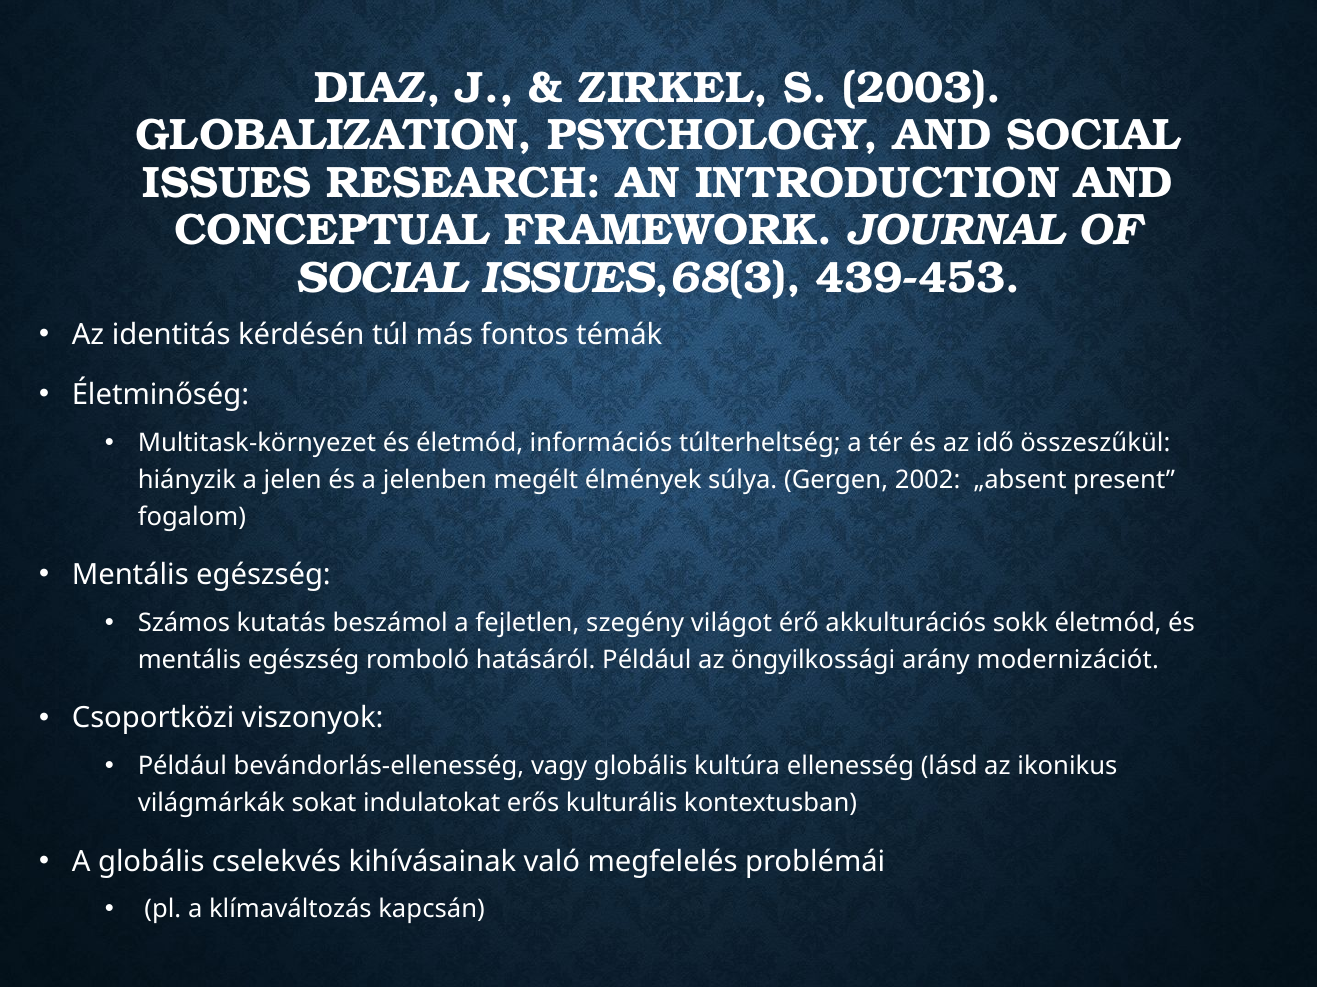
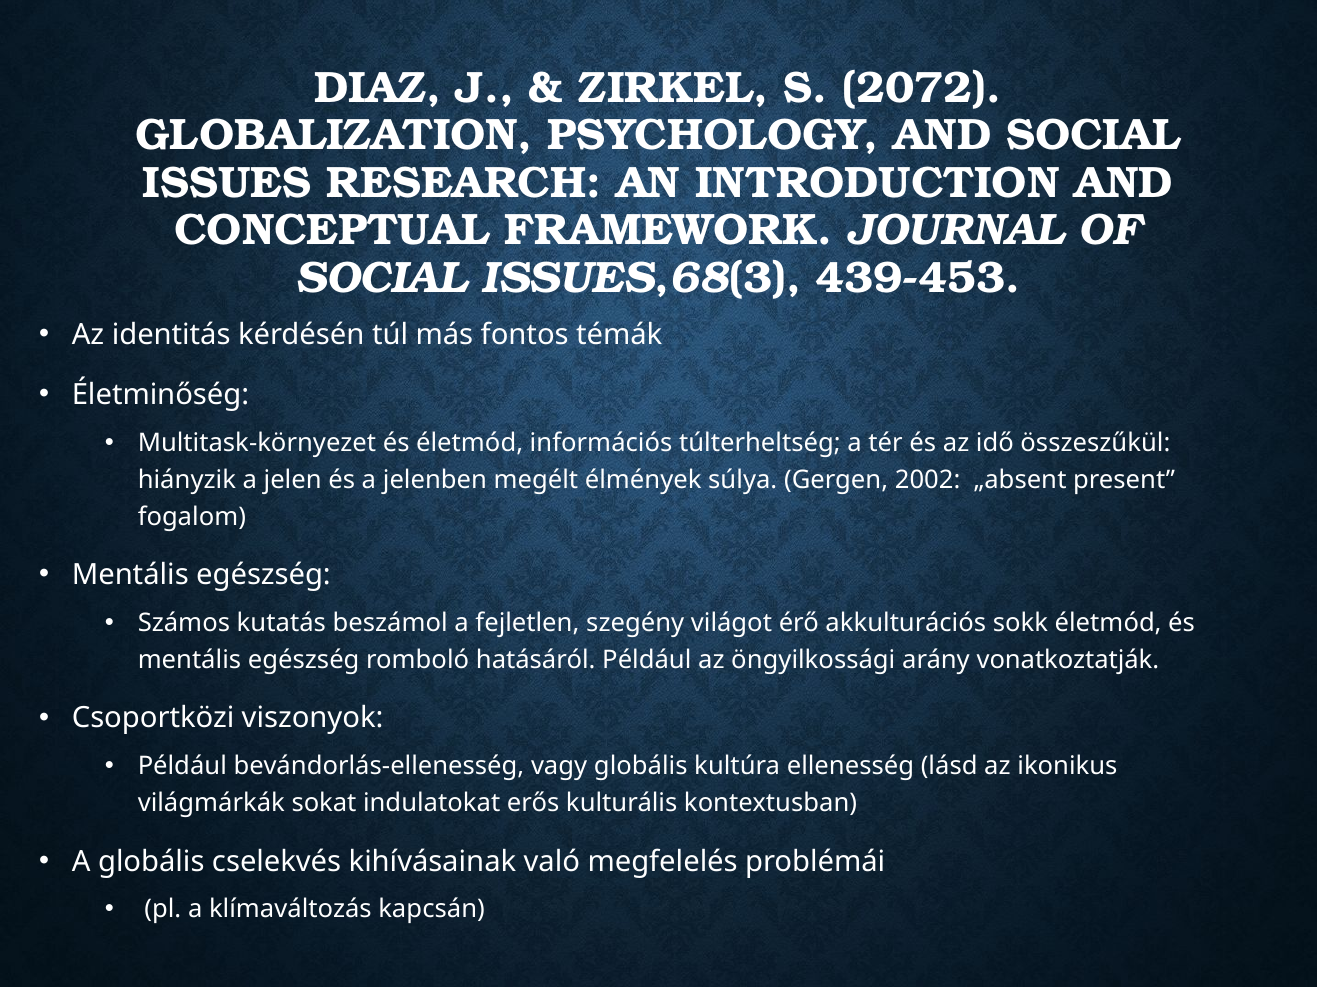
2003: 2003 -> 2072 (922, 88)
modernizációt: modernizációt -> vonatkoztatják (1068, 660)
